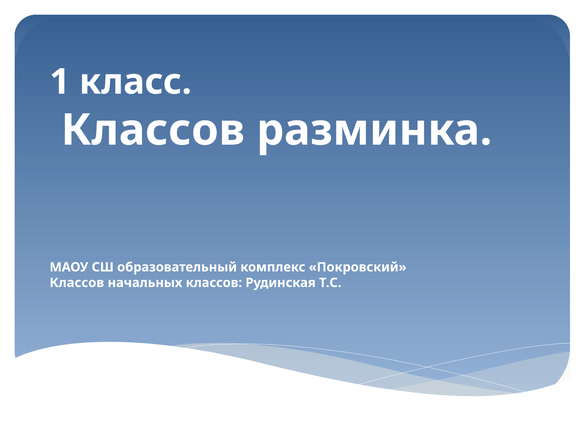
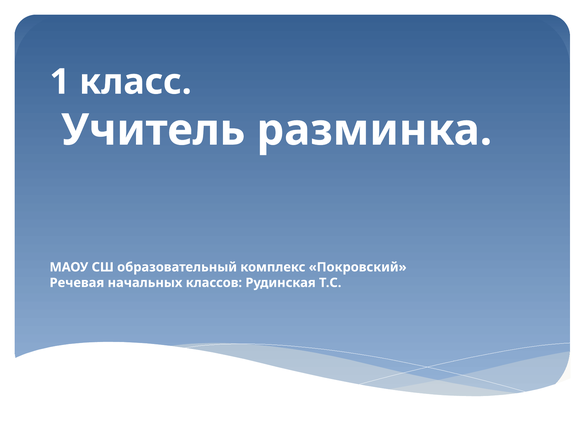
Классов: Классов -> Учитель (153, 130)
Классов: Классов -> Речевая (77, 283)
